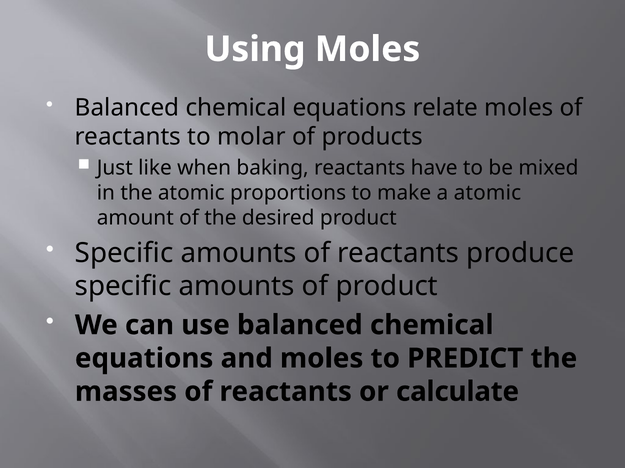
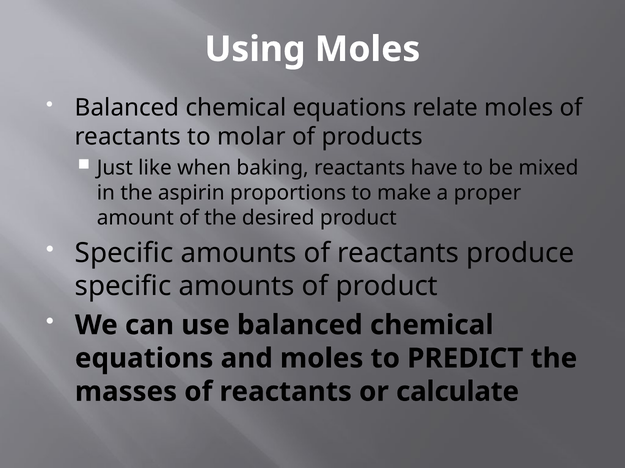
the atomic: atomic -> aspirin (191, 193)
a atomic: atomic -> proper (487, 193)
